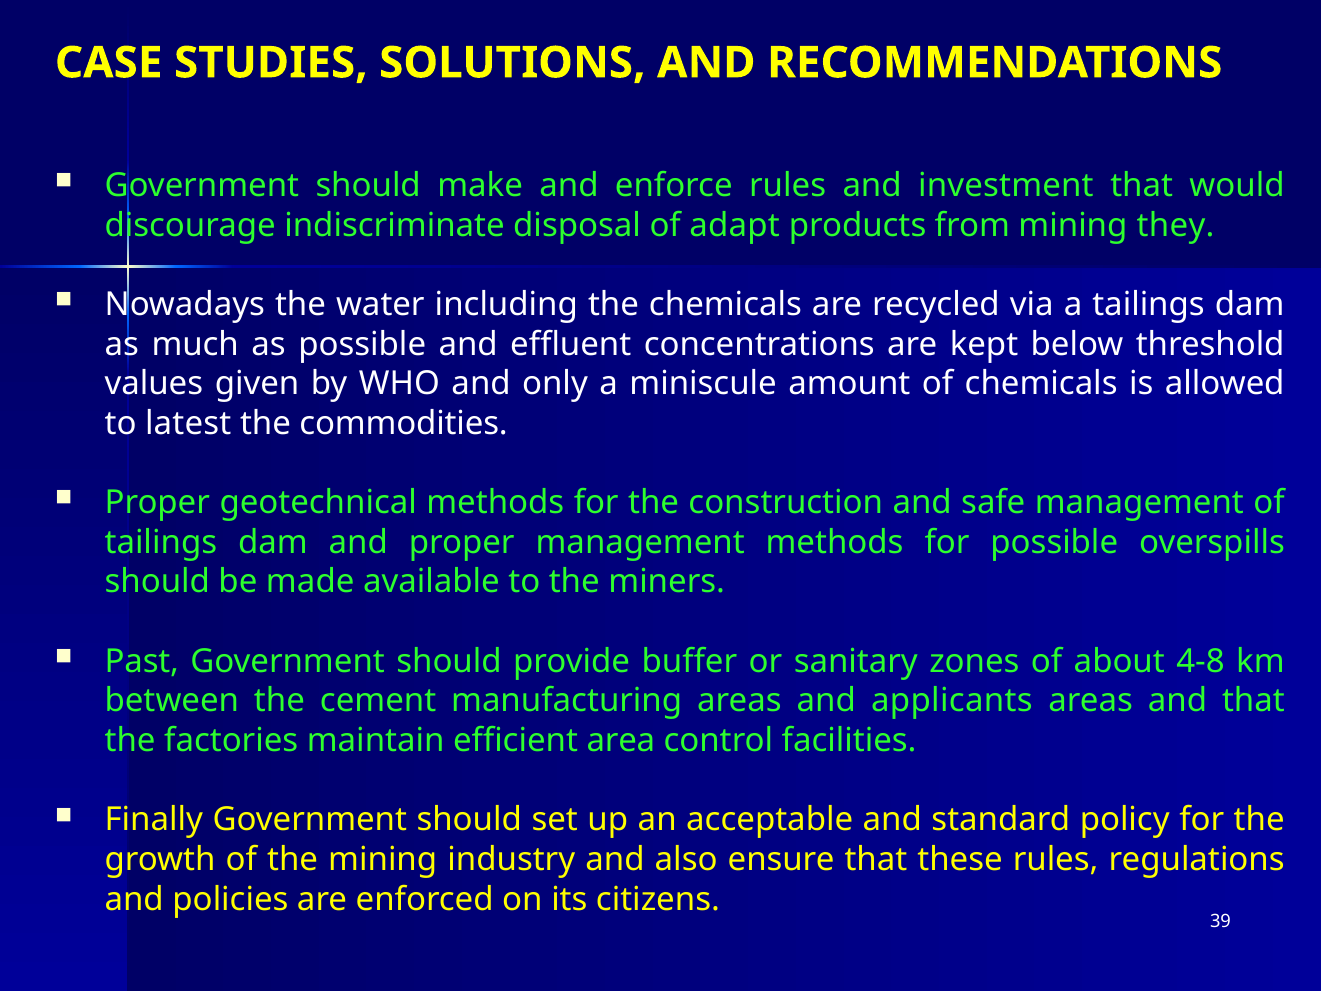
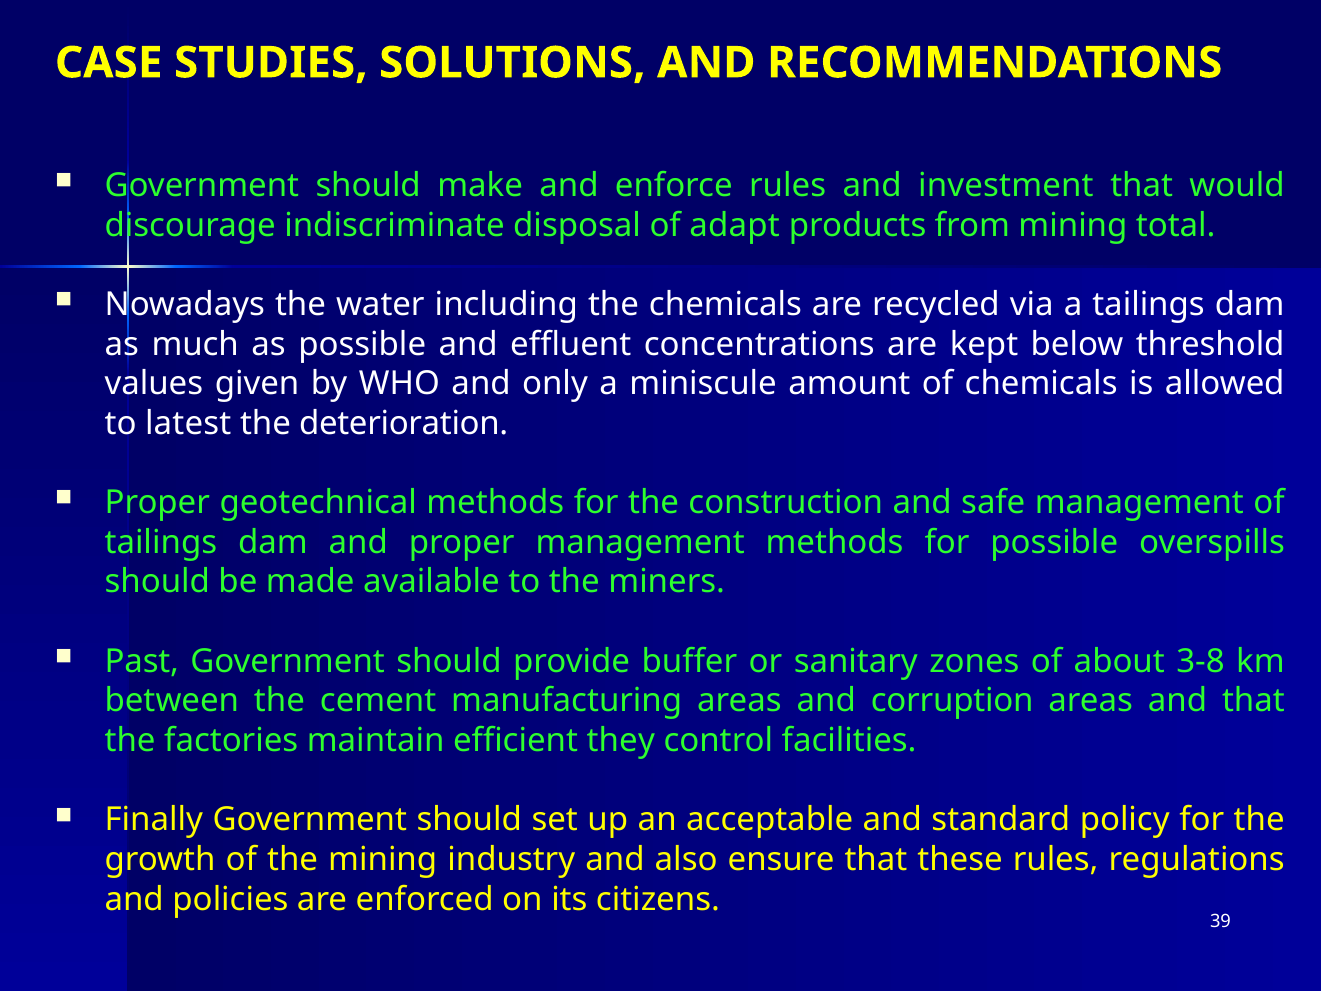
they: they -> total (1176, 225)
commodities: commodities -> deterioration (404, 423)
4-8: 4-8 -> 3-8 (1201, 661)
applicants: applicants -> corruption (952, 701)
area: area -> they (621, 740)
